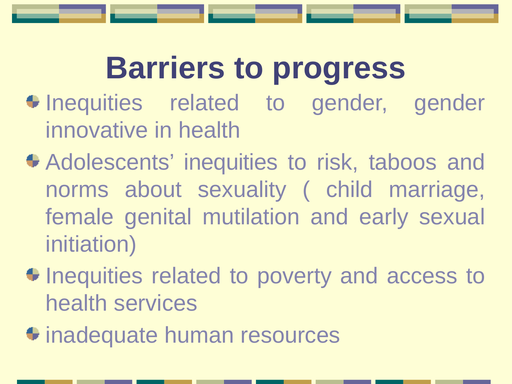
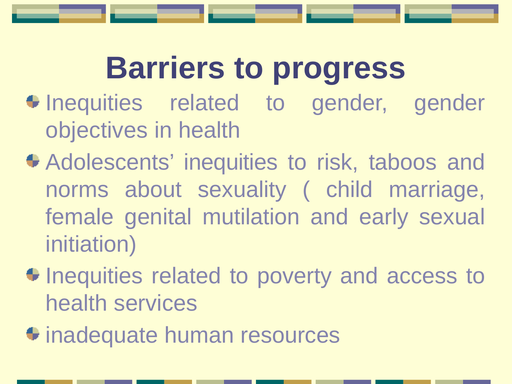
innovative: innovative -> objectives (97, 130)
